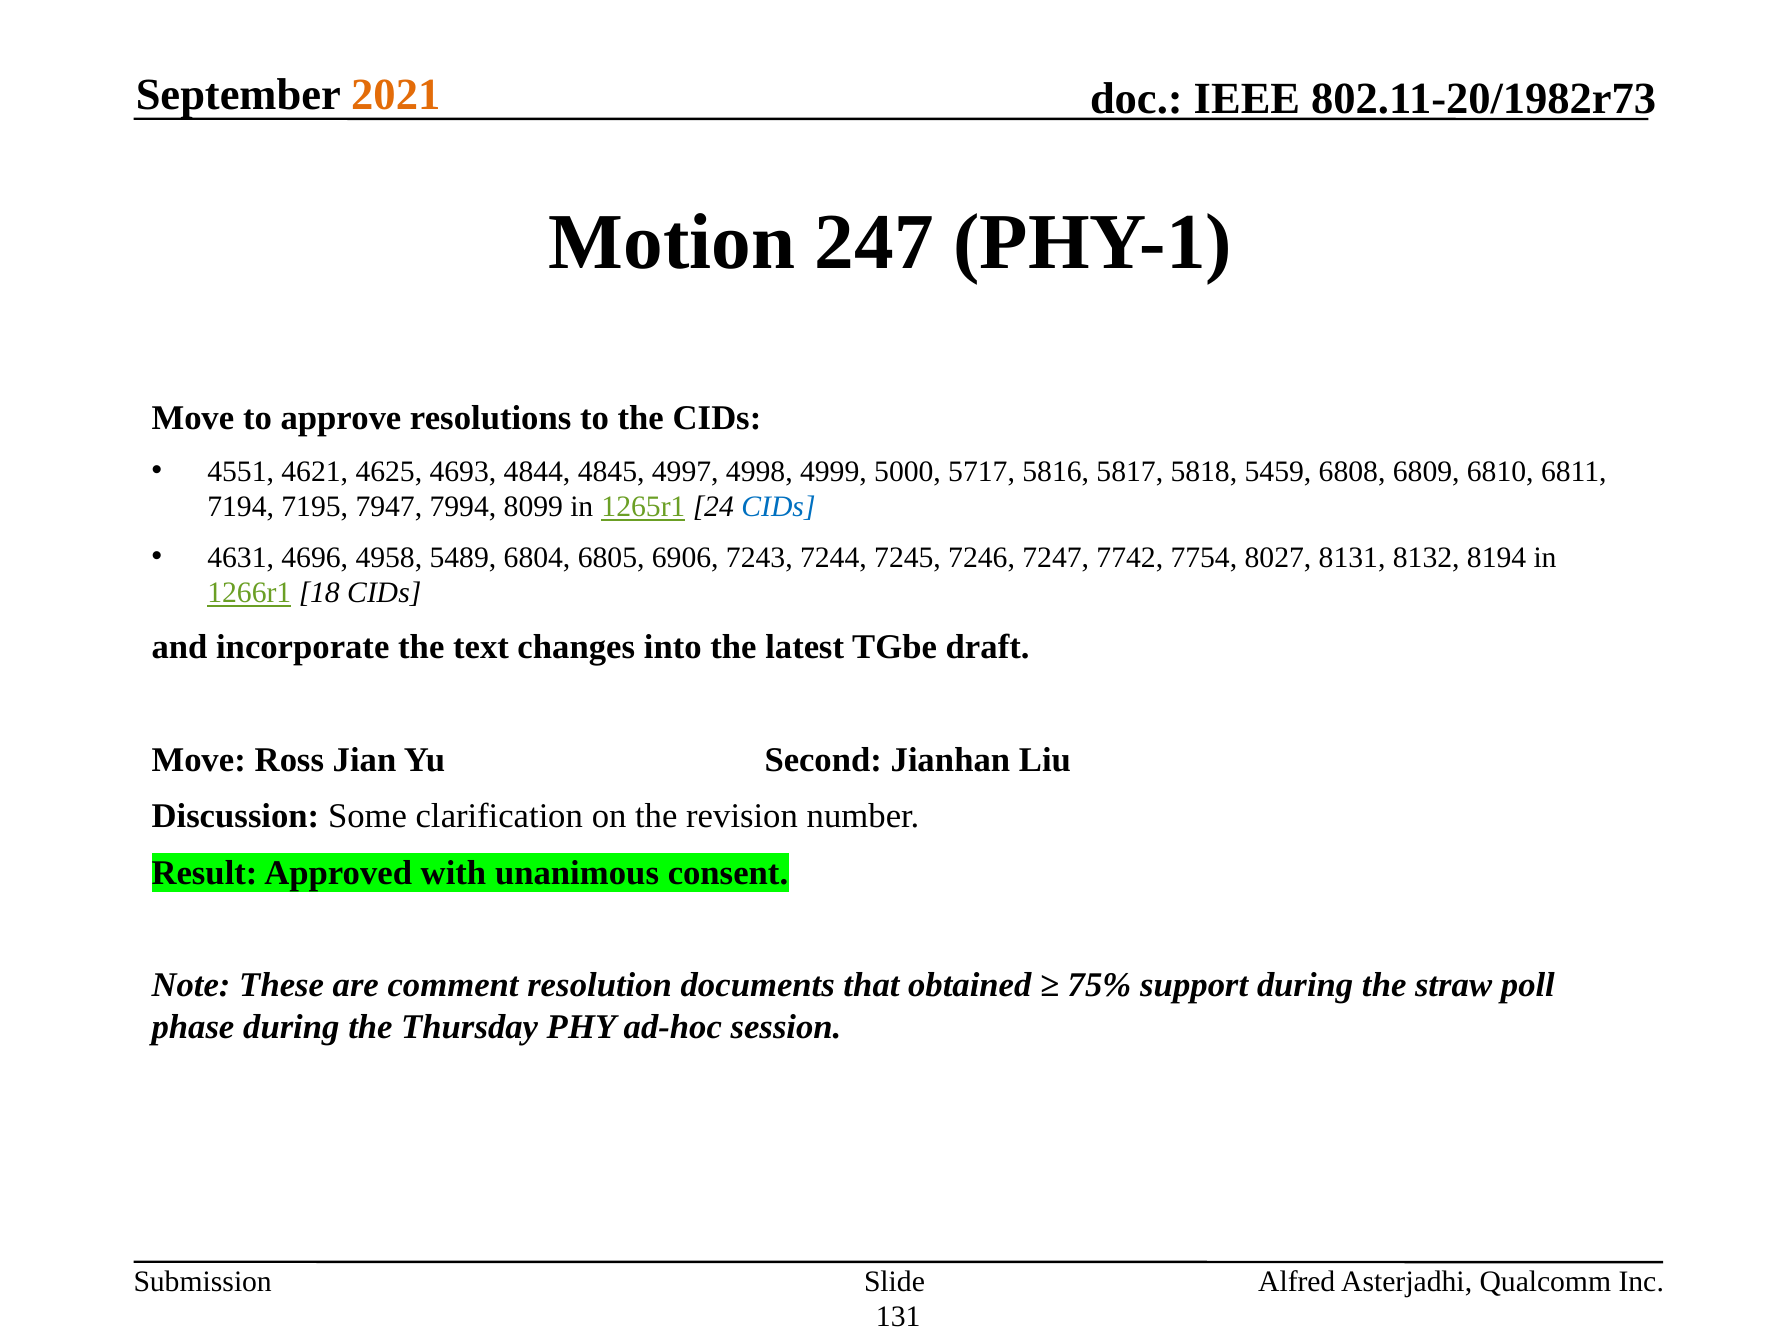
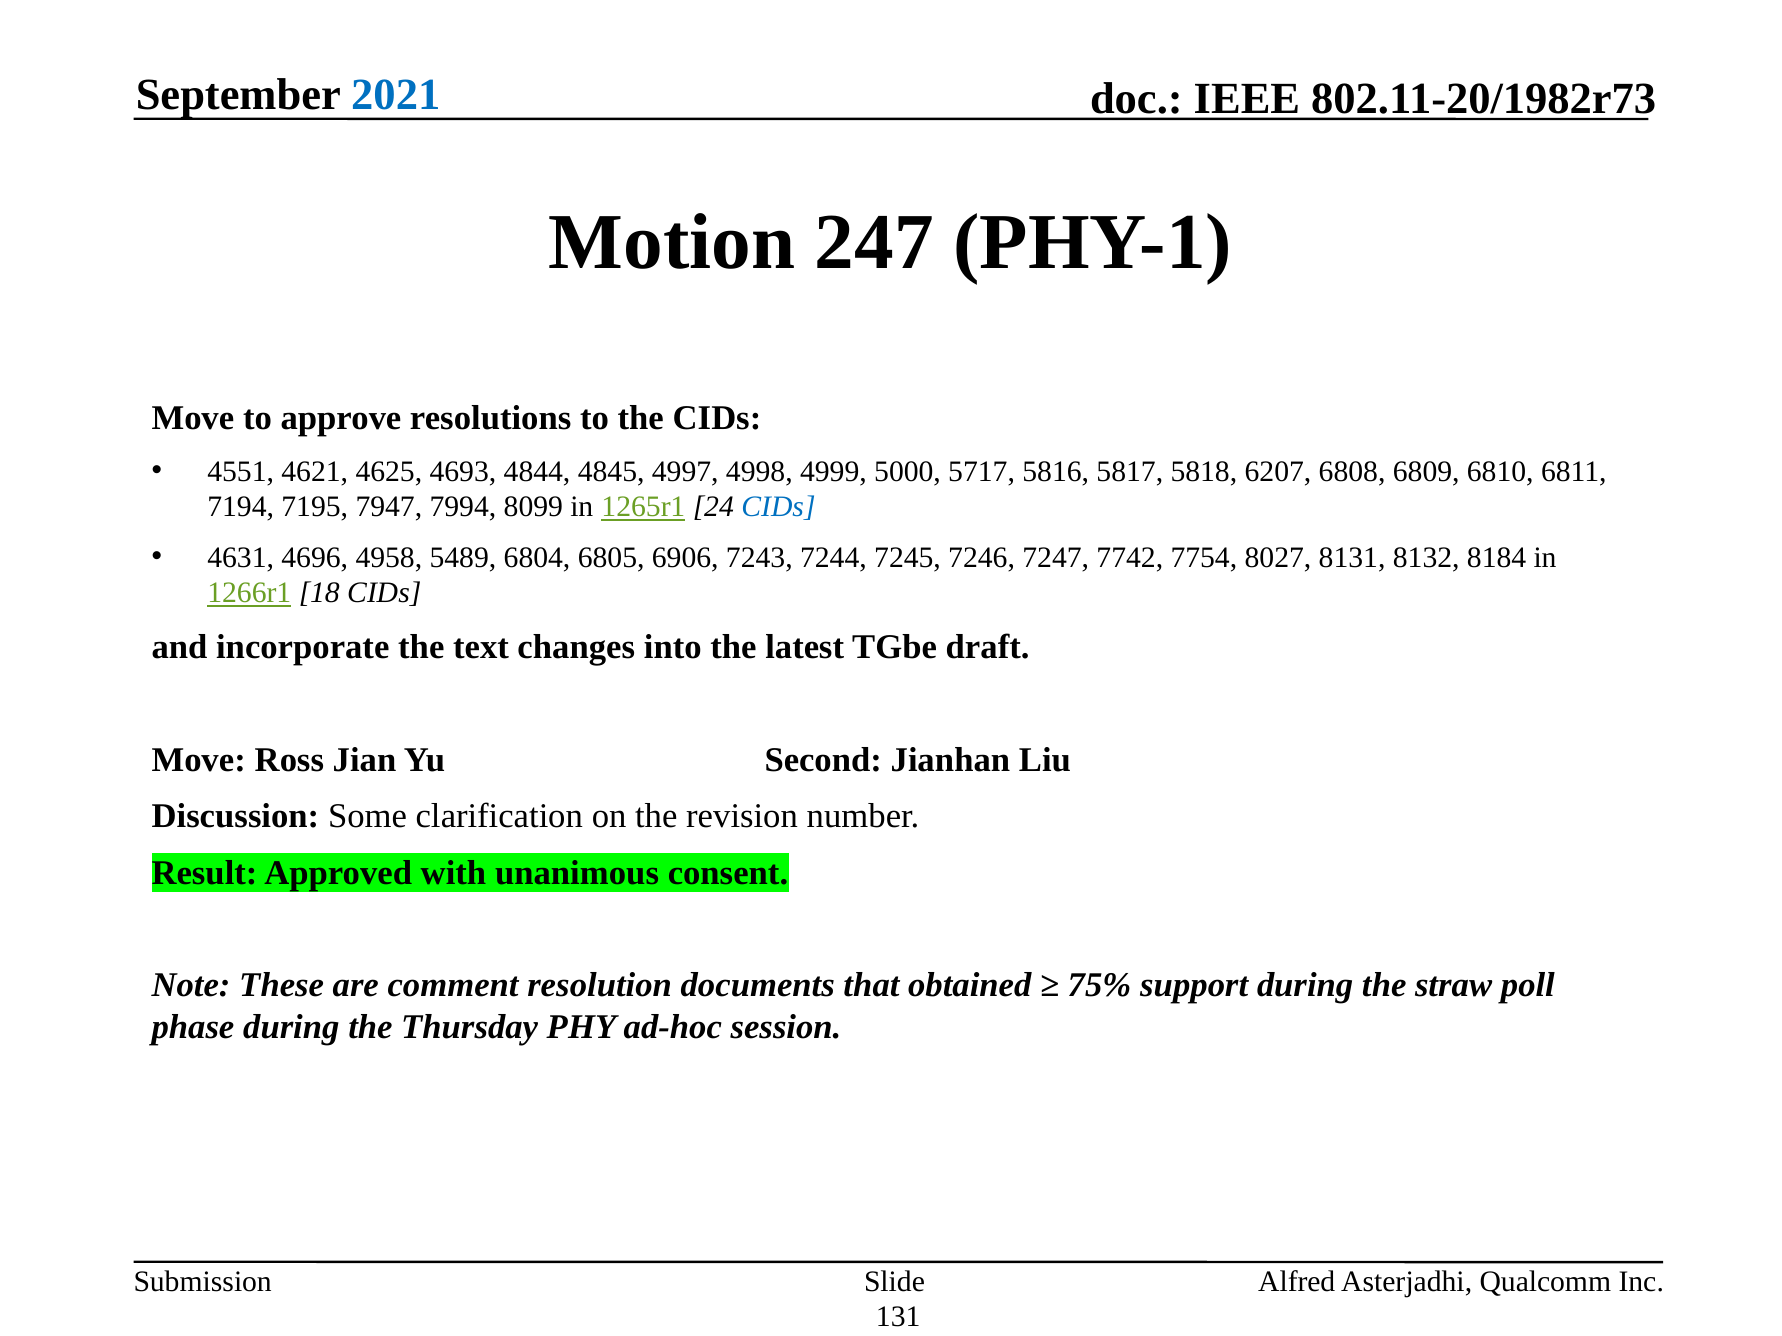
2021 colour: orange -> blue (396, 94)
5459: 5459 -> 6207 (1278, 471)
8194: 8194 -> 8184 (1497, 558)
